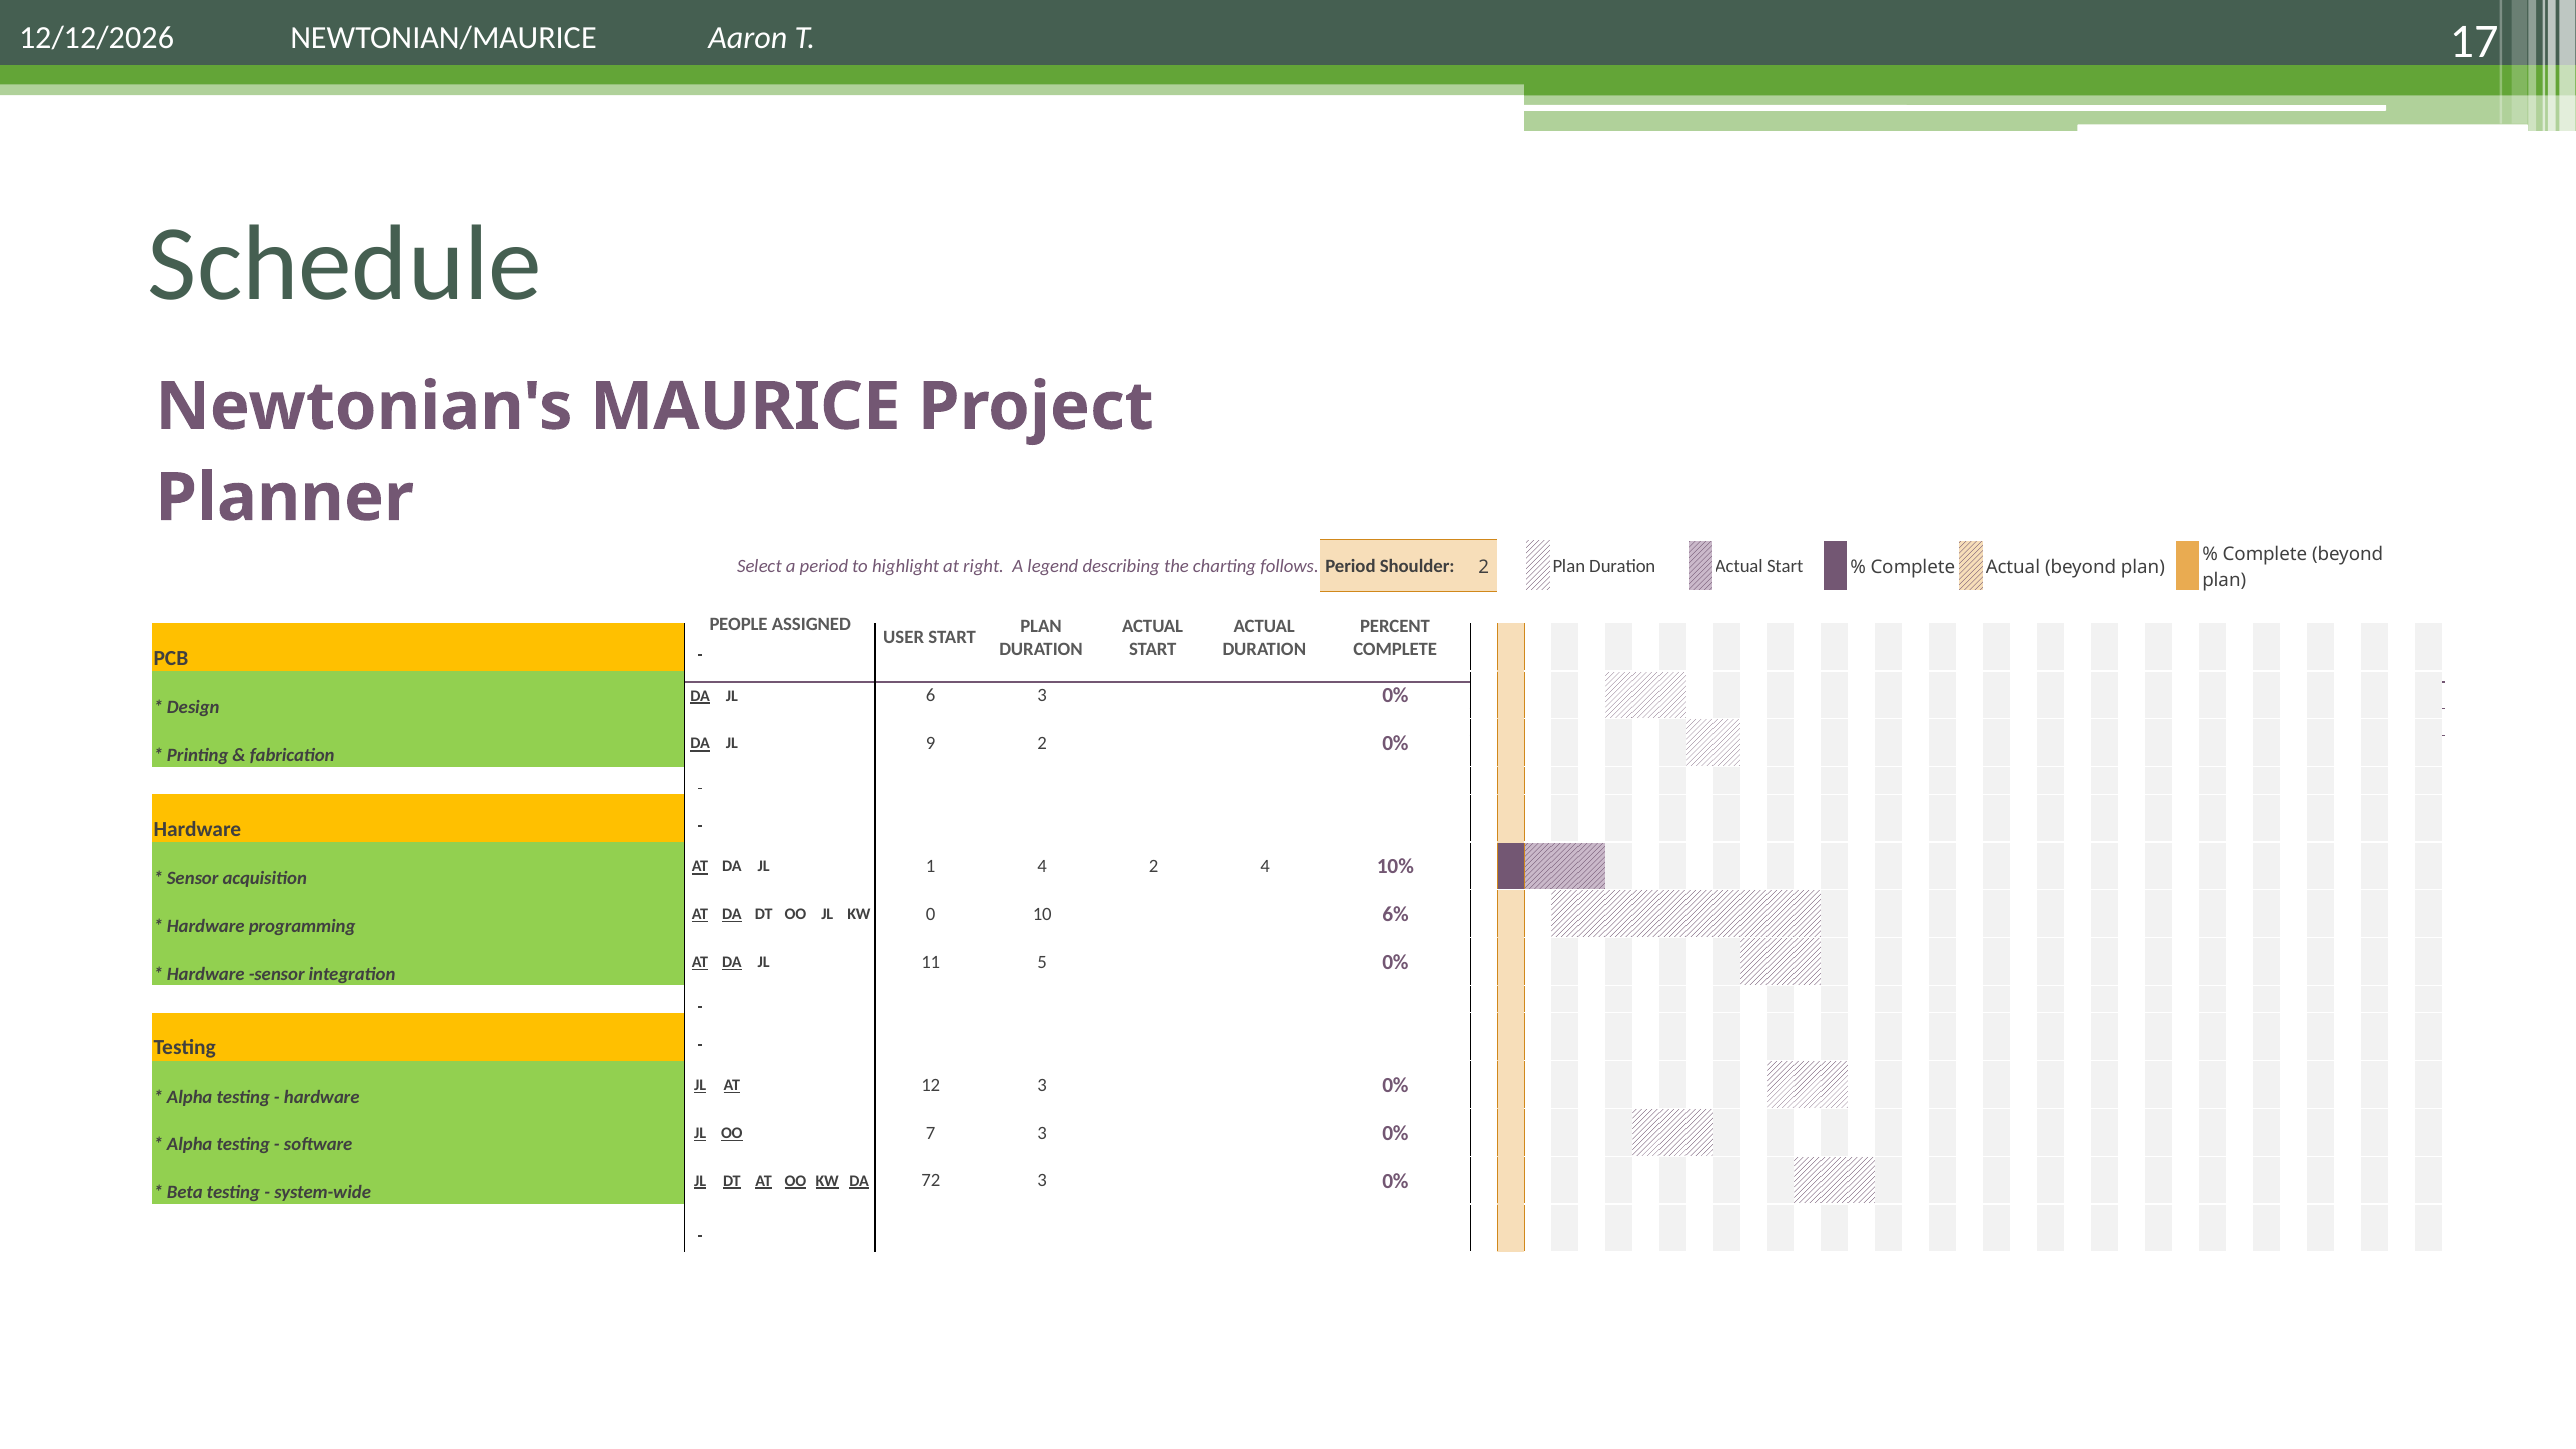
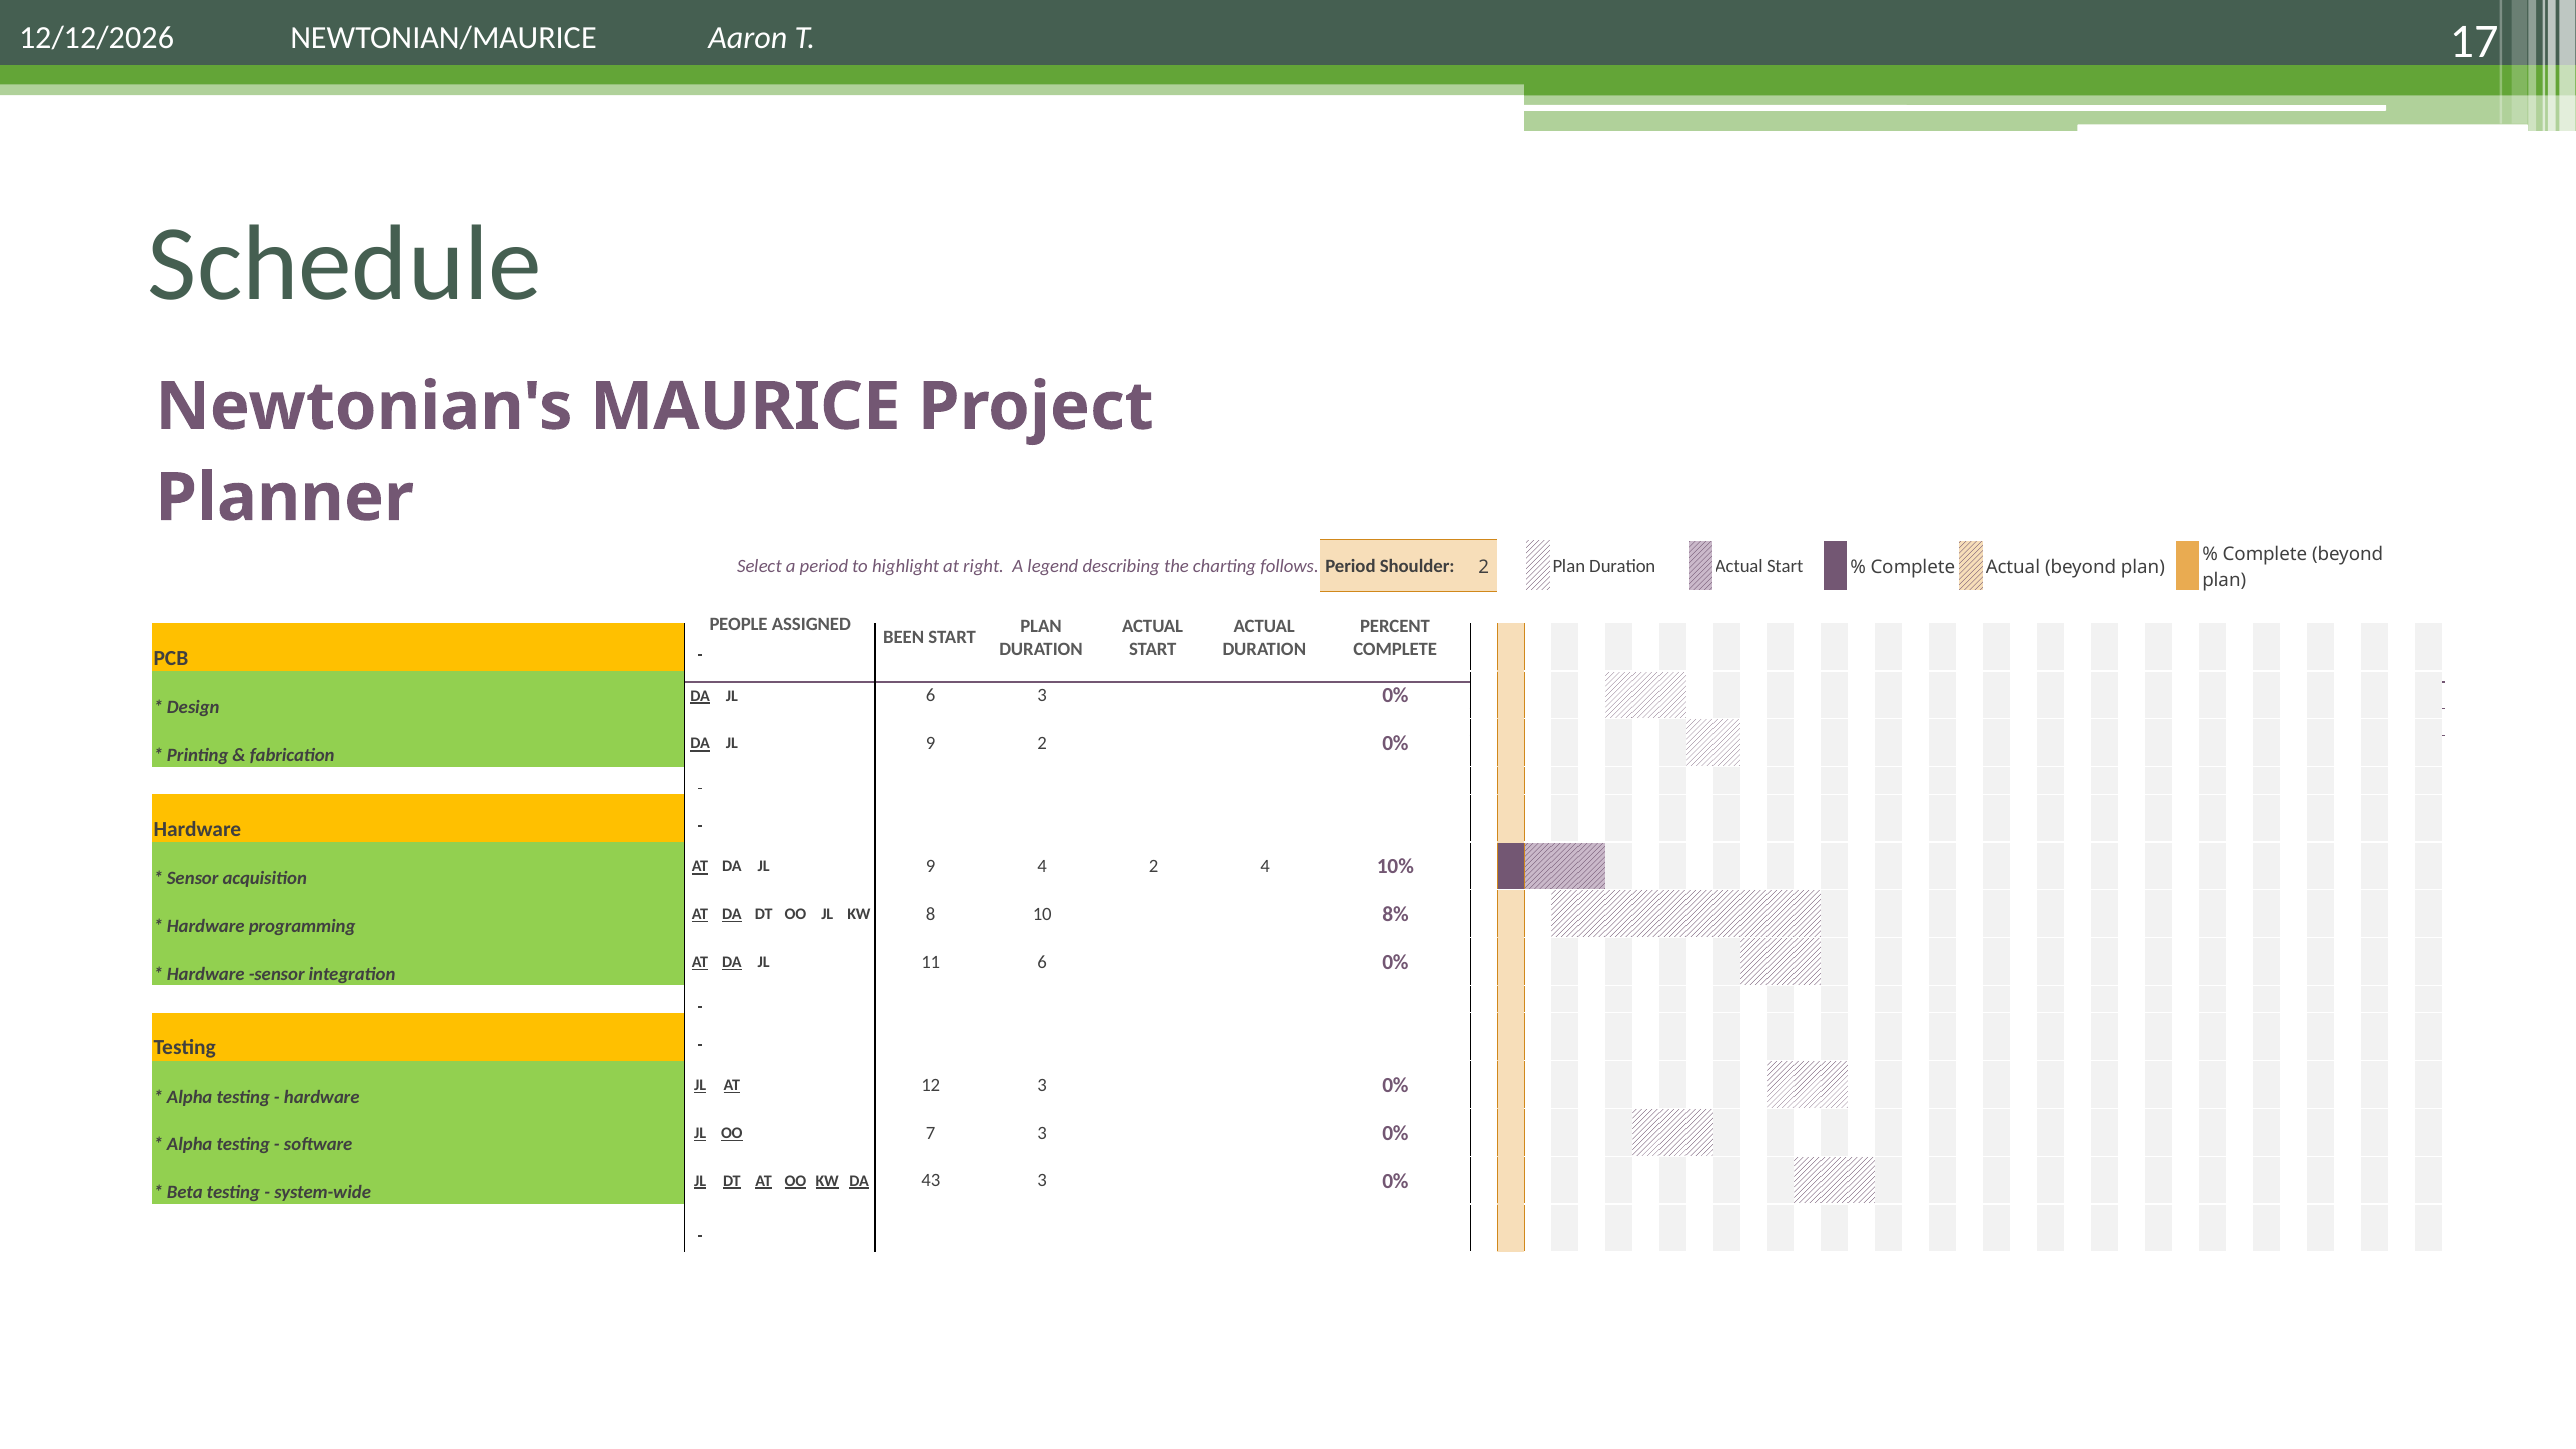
USER: USER -> BEEN (904, 638)
AT DA JL 1: 1 -> 9 (931, 866)
KW 0: 0 -> 8 (931, 914)
6%: 6% -> 8% (1395, 914)
11 5: 5 -> 6 (1042, 962)
72: 72 -> 43 (931, 1181)
